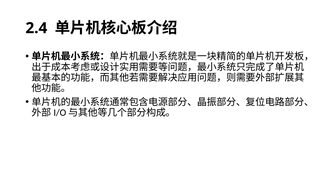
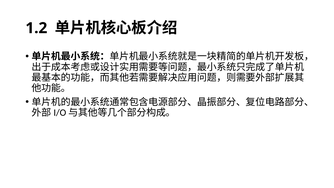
2.4: 2.4 -> 1.2 (36, 28)
